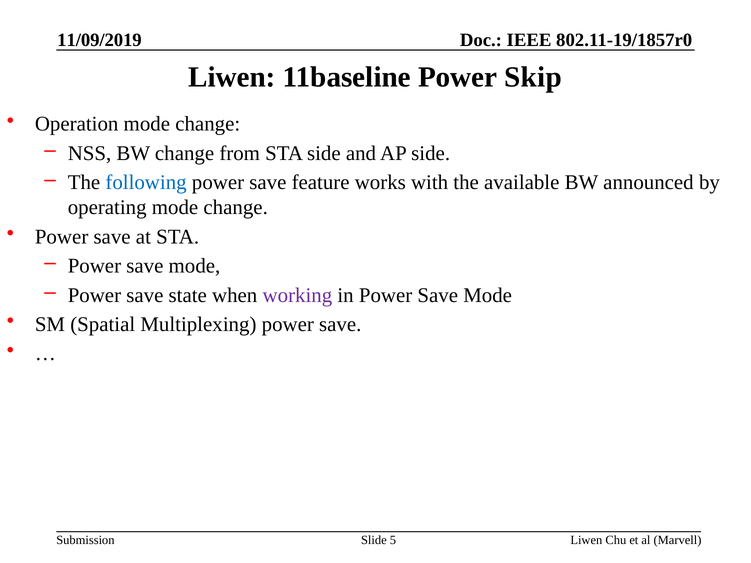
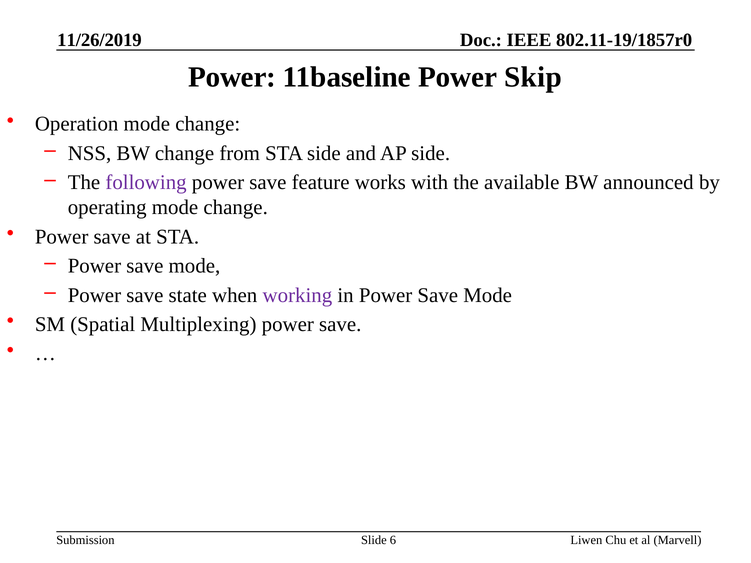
11/09/2019: 11/09/2019 -> 11/26/2019 (99, 40)
Liwen: Liwen -> Power (232, 77)
following colour: blue -> purple (146, 183)
5: 5 -> 6 (393, 540)
